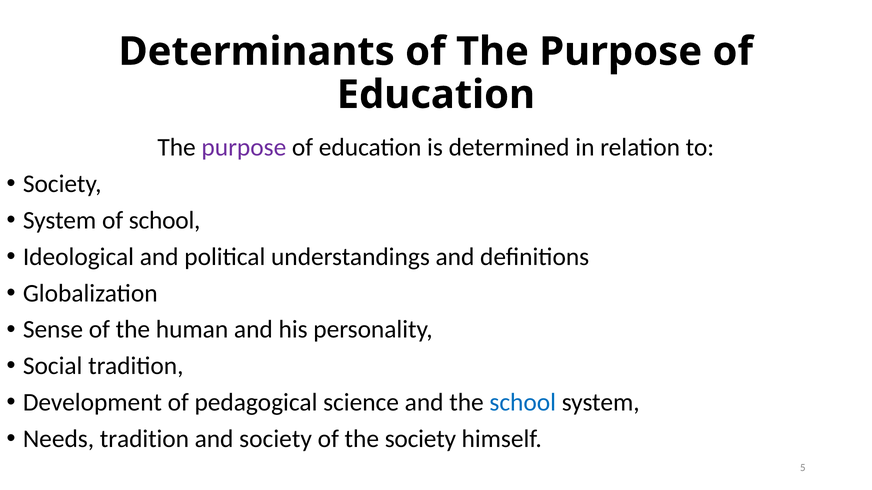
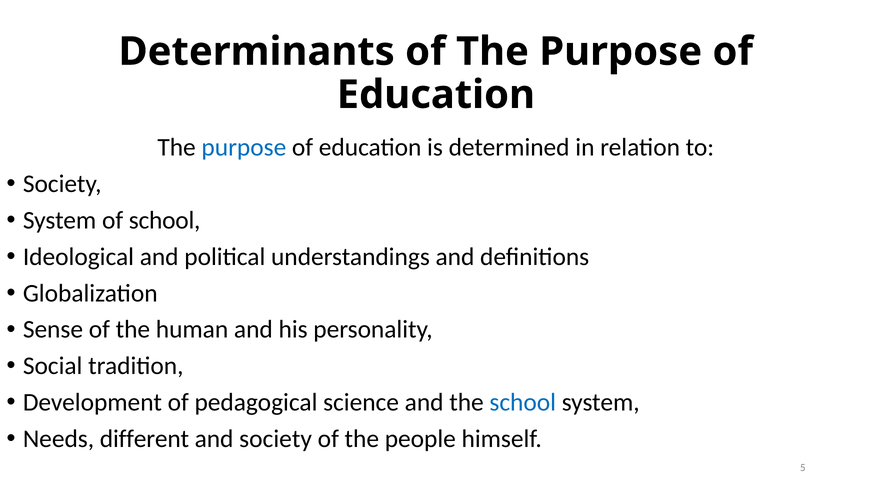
purpose colour: purple -> blue (244, 147)
Needs tradition: tradition -> different (144, 439)
the society: society -> people (420, 439)
